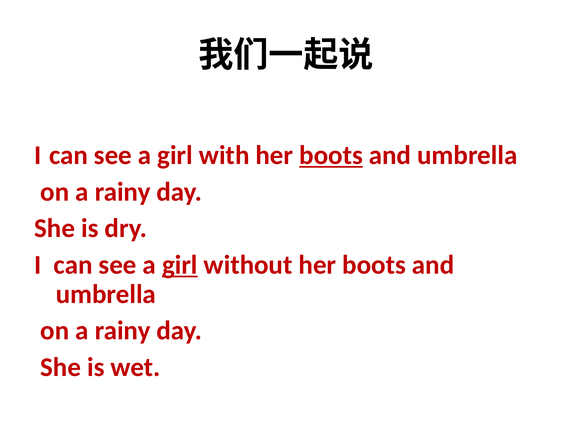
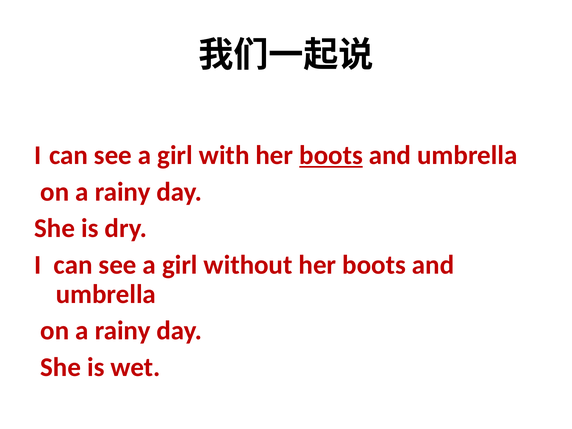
girl underline: present -> none (180, 265)
